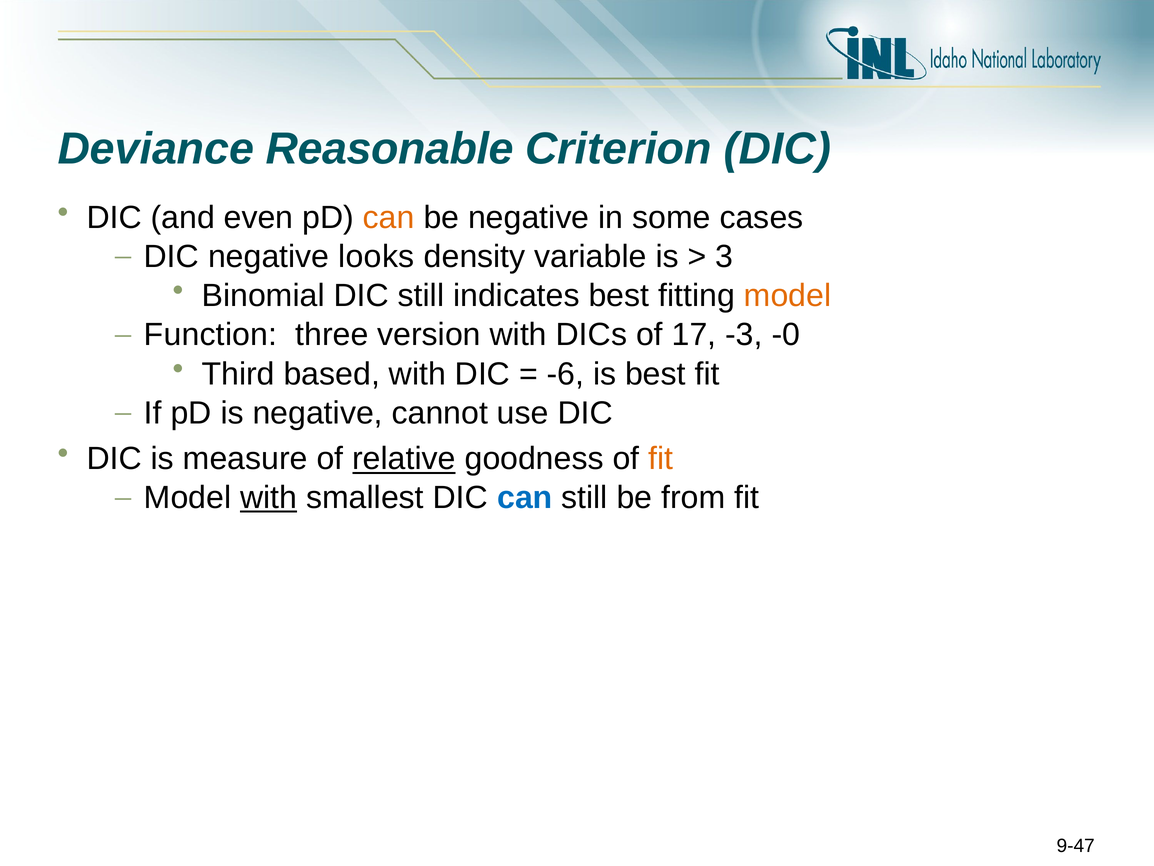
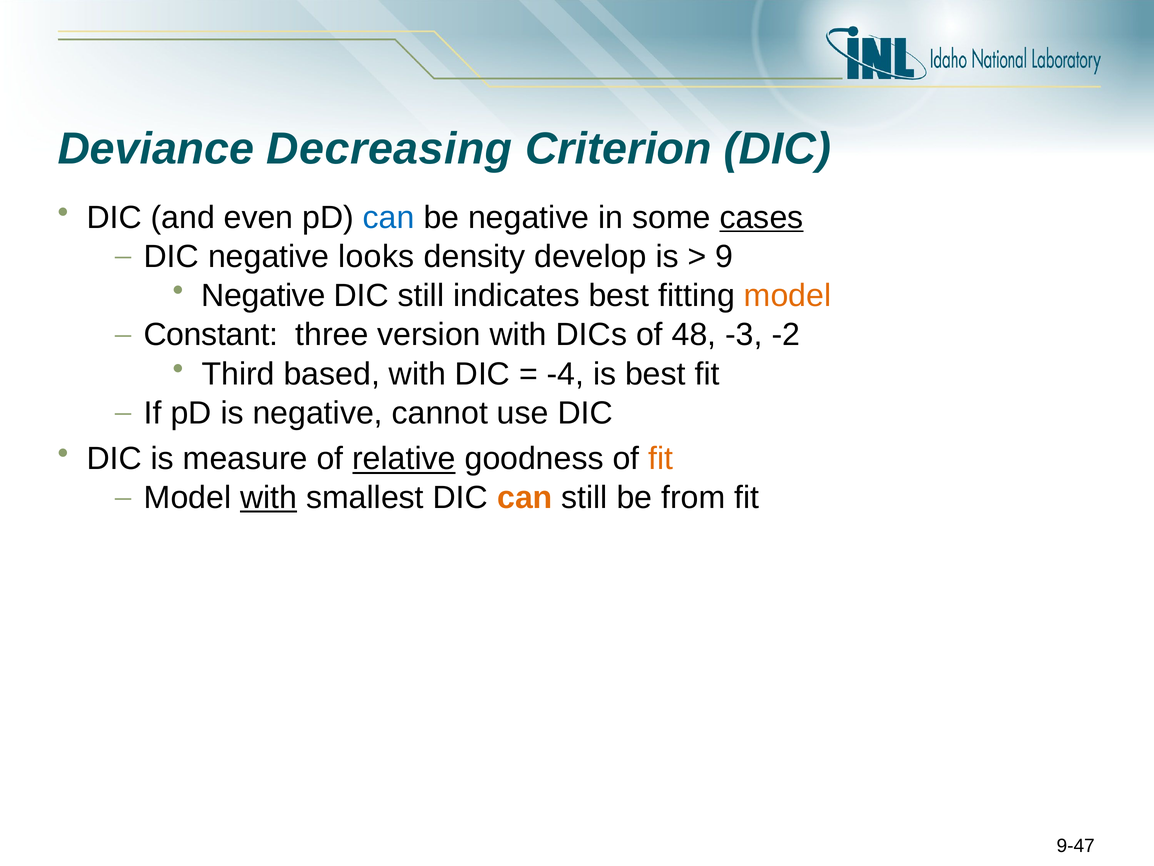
Reasonable: Reasonable -> Decreasing (389, 149)
can colour: orange -> blue (389, 217)
cases underline: none -> present (761, 217)
variable: variable -> develop (590, 256)
3: 3 -> 9 (724, 256)
Binomial: Binomial -> Negative (263, 296)
Function: Function -> Constant (211, 335)
17: 17 -> 48 (694, 335)
-0: -0 -> -2 (786, 335)
-6: -6 -> -4 (565, 374)
can colour: blue -> orange (525, 498)
